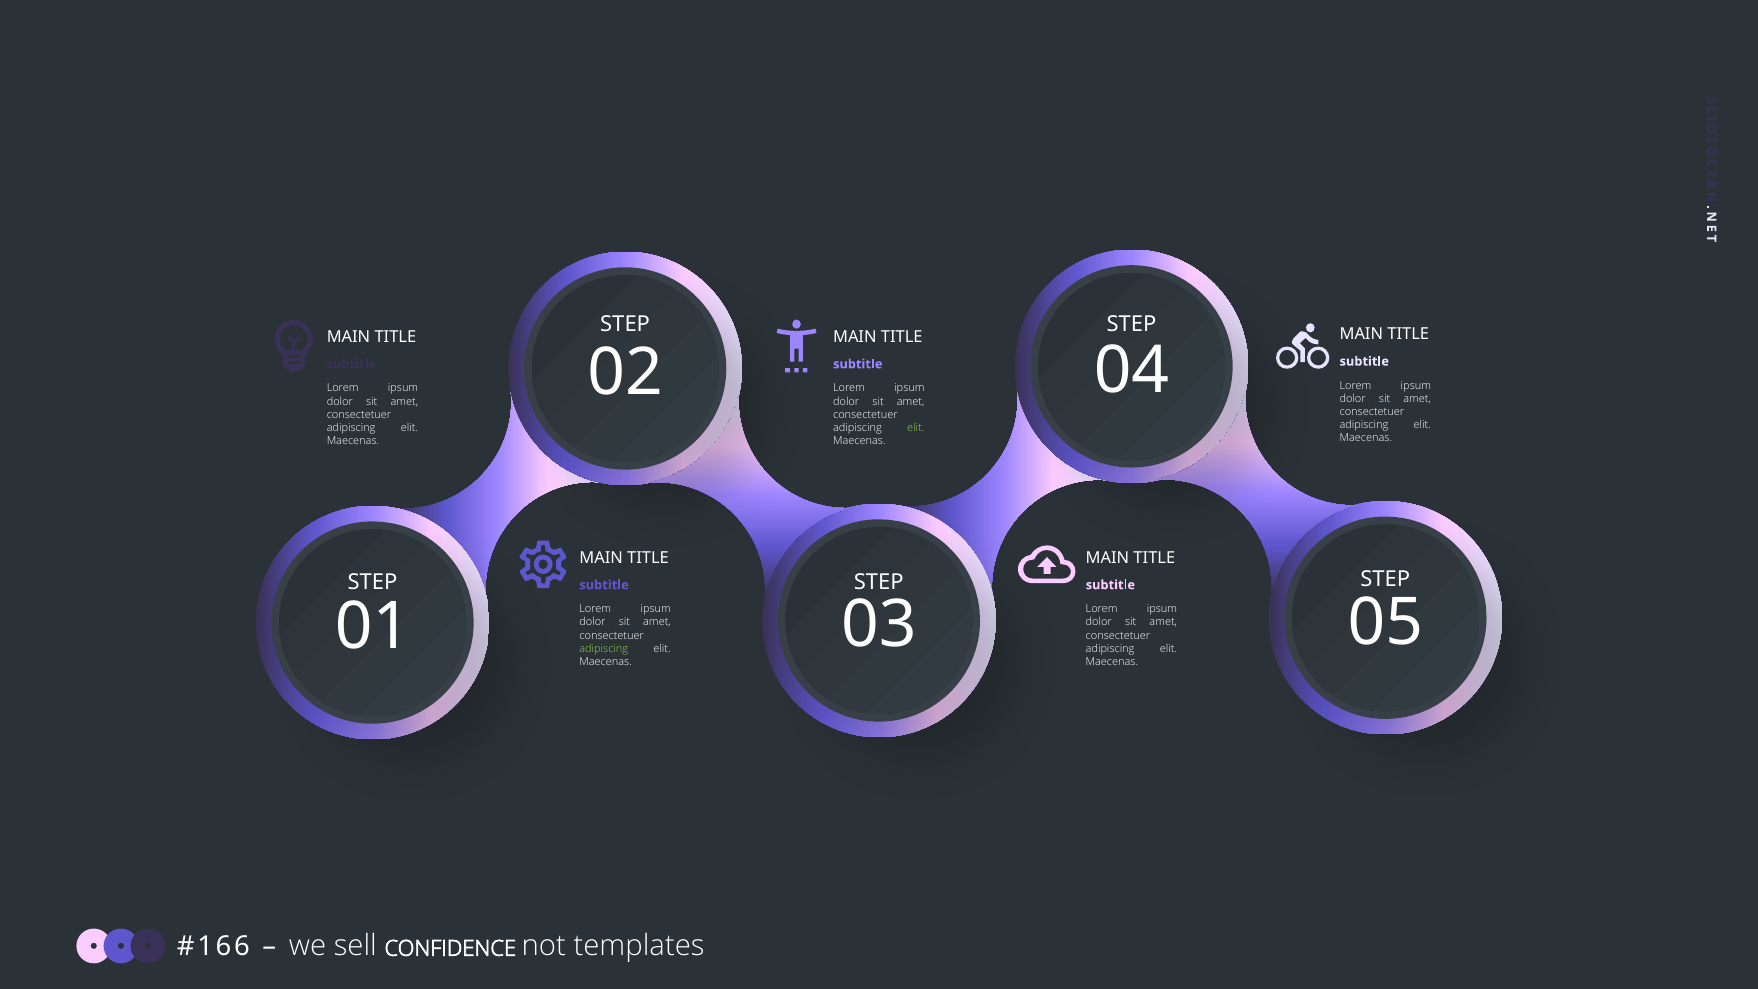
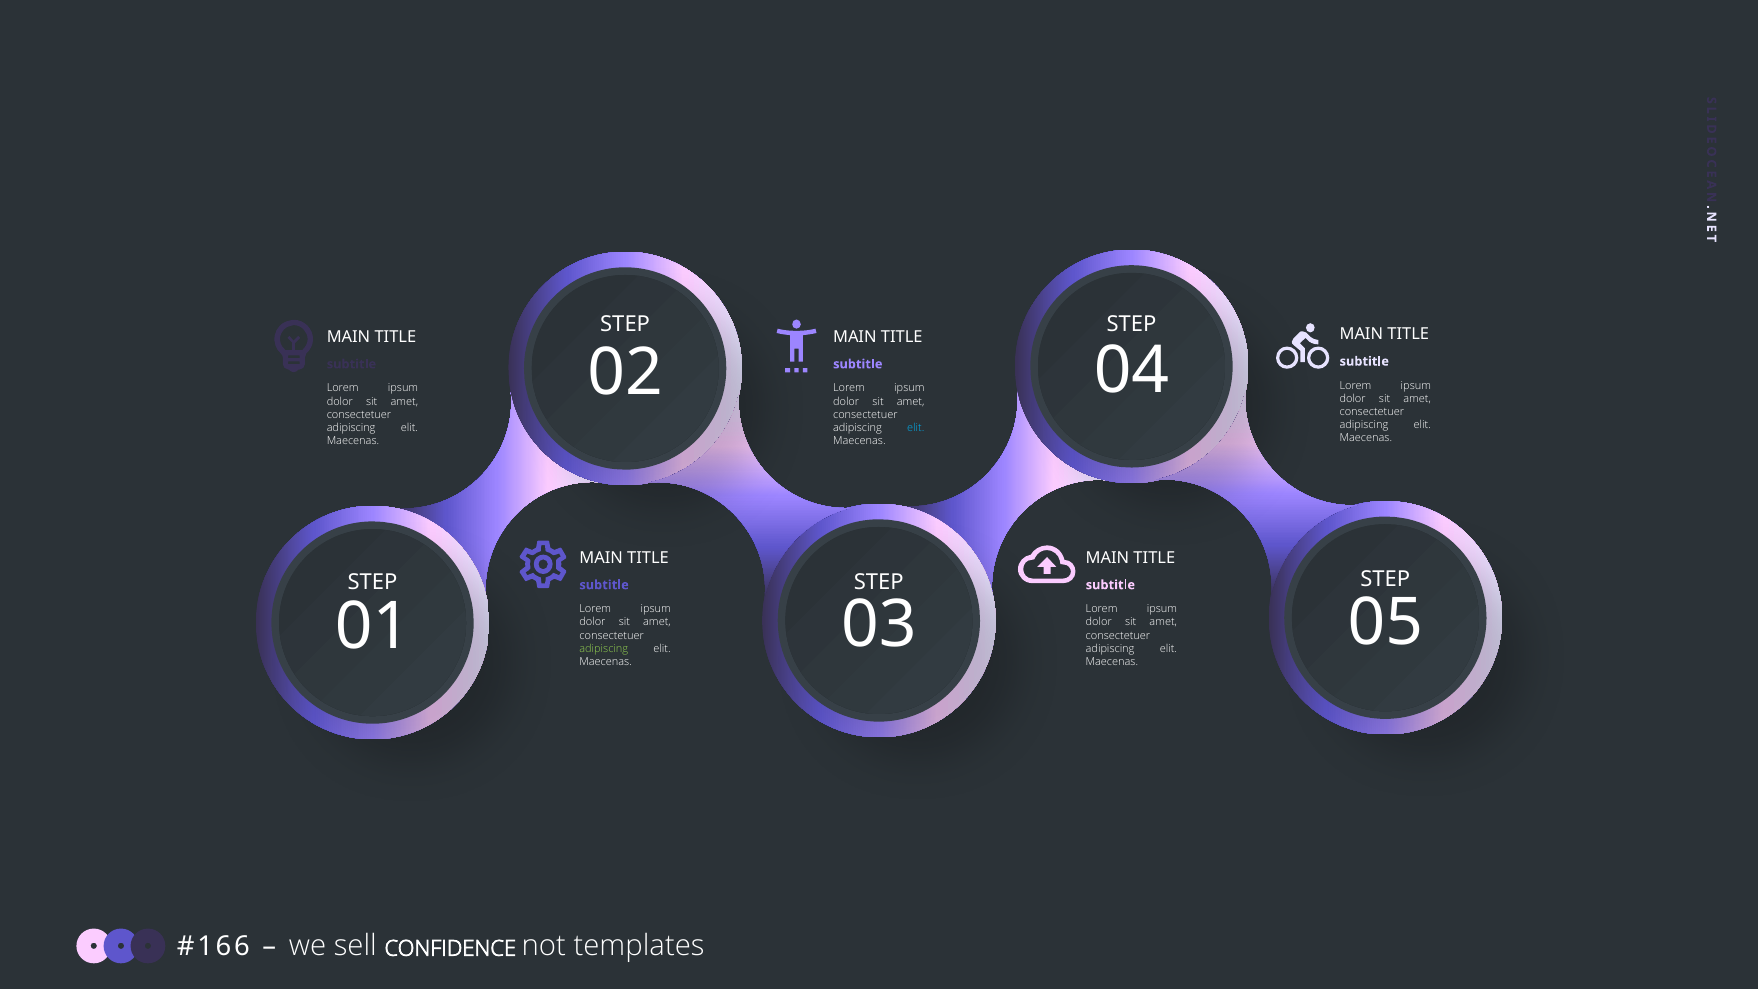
elit colour: light green -> light blue (916, 428)
